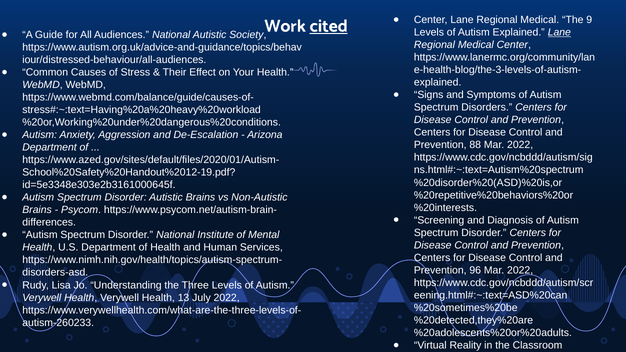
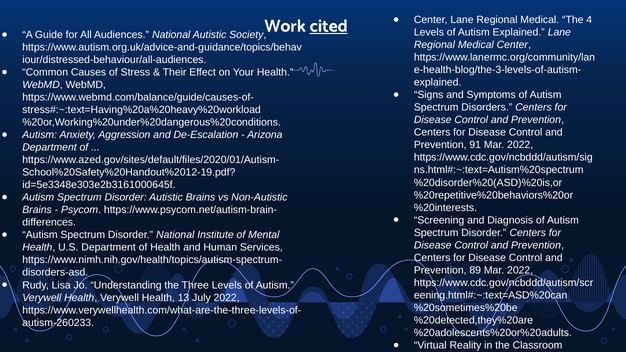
9: 9 -> 4 (589, 20)
Lane underline: present -> none (559, 32)
88: 88 -> 91 (475, 145)
96: 96 -> 89 (475, 270)
